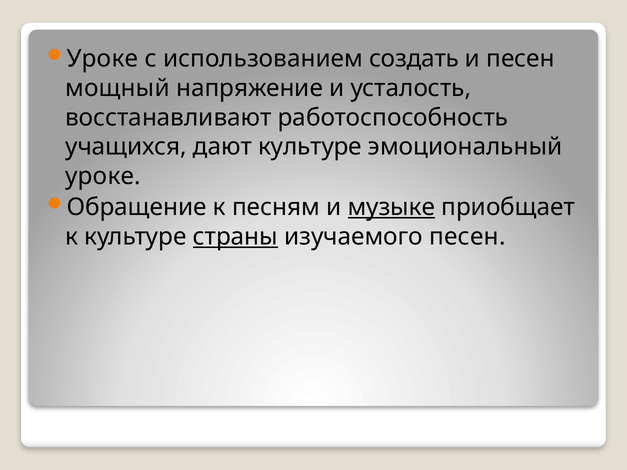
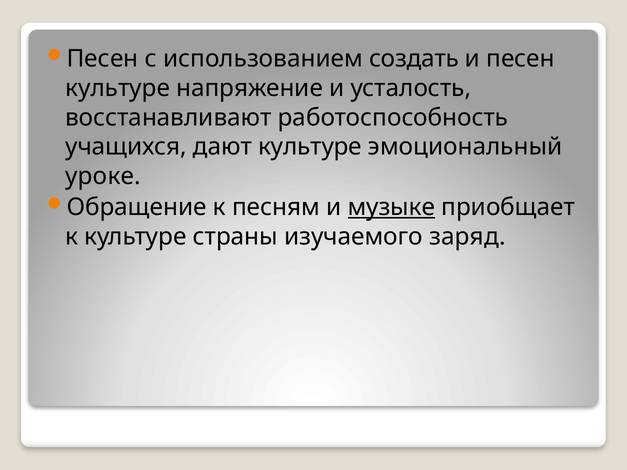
Уроке: Уроке -> Песен (103, 59)
мощный: мощный -> культуре (118, 88)
страны underline: present -> none (235, 237)
изучаемого песен: песен -> заряд (467, 237)
